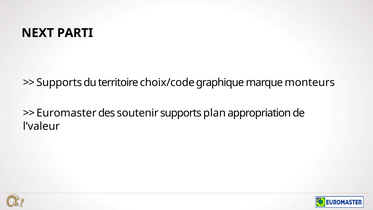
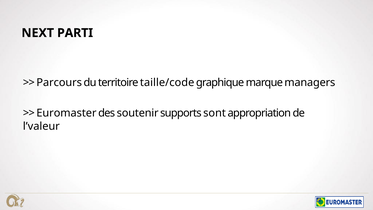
Supports: Supports -> Parcours (59, 83)
choix/code: choix/code -> taille/code (167, 83)
monteurs: monteurs -> managers (310, 83)
plan: plan -> sont (215, 113)
